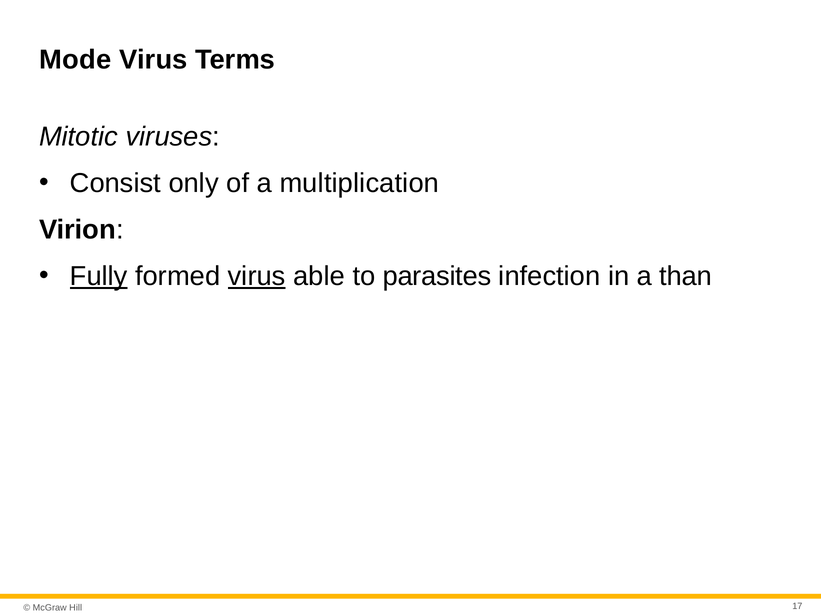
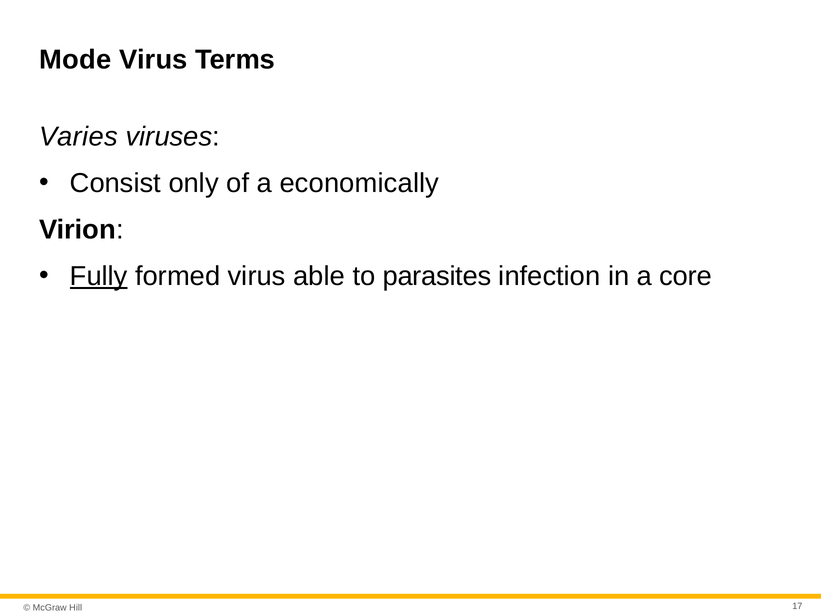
Mitotic: Mitotic -> Varies (78, 137)
multiplication: multiplication -> economically (359, 184)
virus underline: present -> none (257, 277)
than: than -> core (686, 277)
